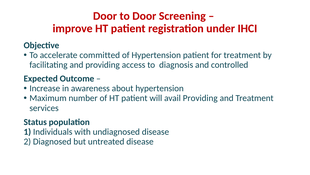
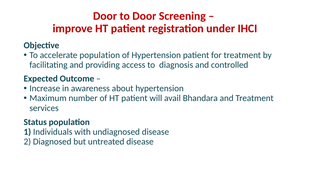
accelerate committed: committed -> population (100, 55)
avail Providing: Providing -> Bhandara (200, 98)
